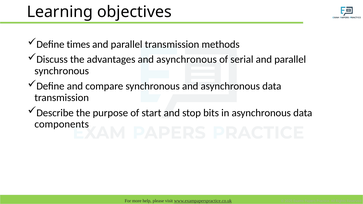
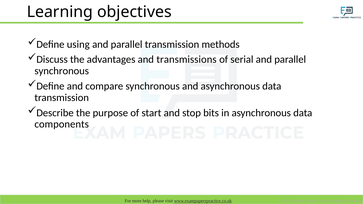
times: times -> using (78, 44)
advantages and asynchronous: asynchronous -> transmissions (187, 60)
